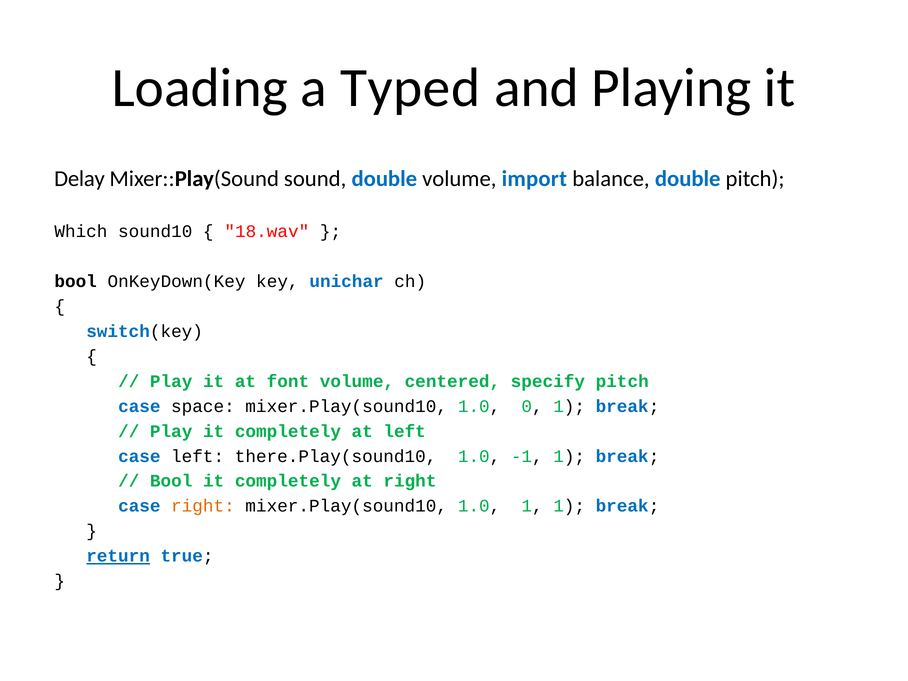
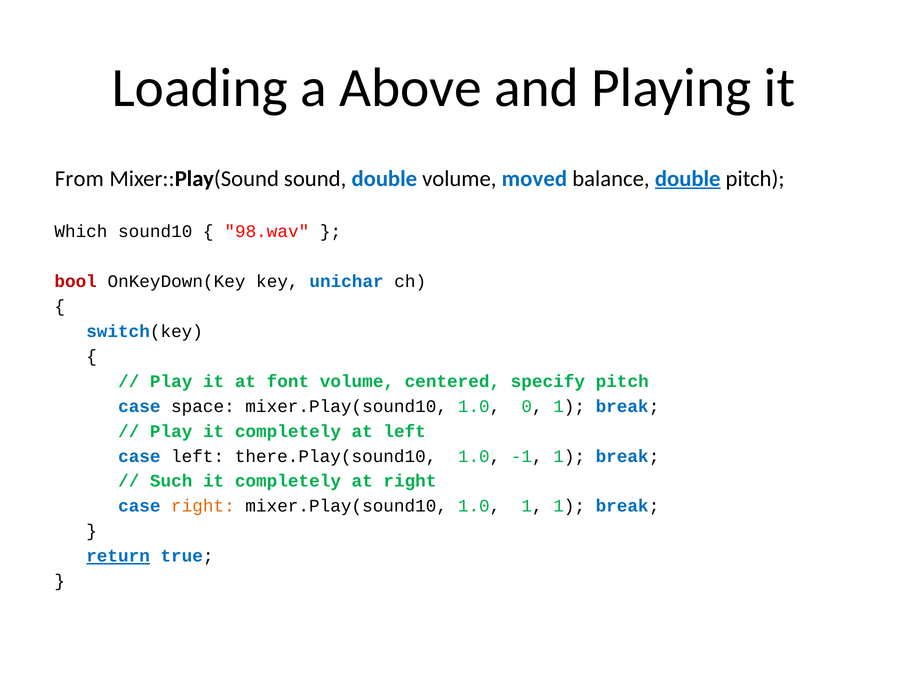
Typed: Typed -> Above (411, 88)
Delay: Delay -> From (79, 179)
import: import -> moved (534, 179)
double underline: none -> present (688, 179)
18.wav: 18.wav -> 98.wav (267, 231)
bool colour: black -> red (76, 281)
Bool: Bool -> Such (171, 481)
